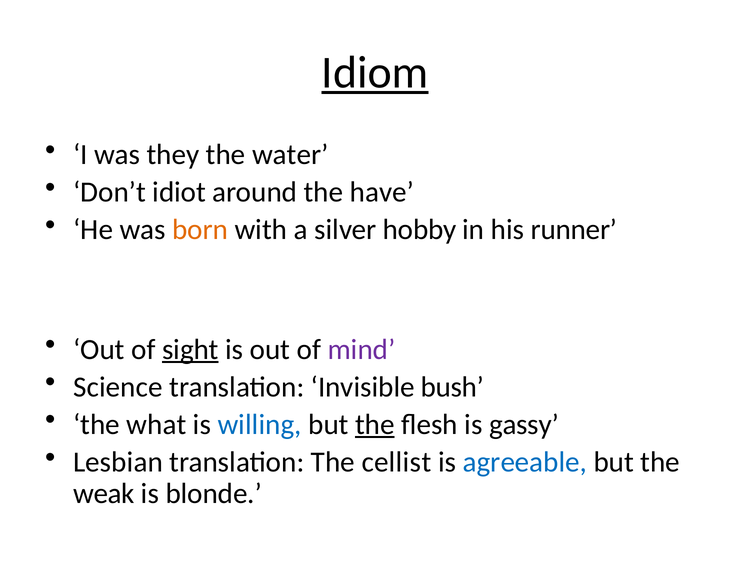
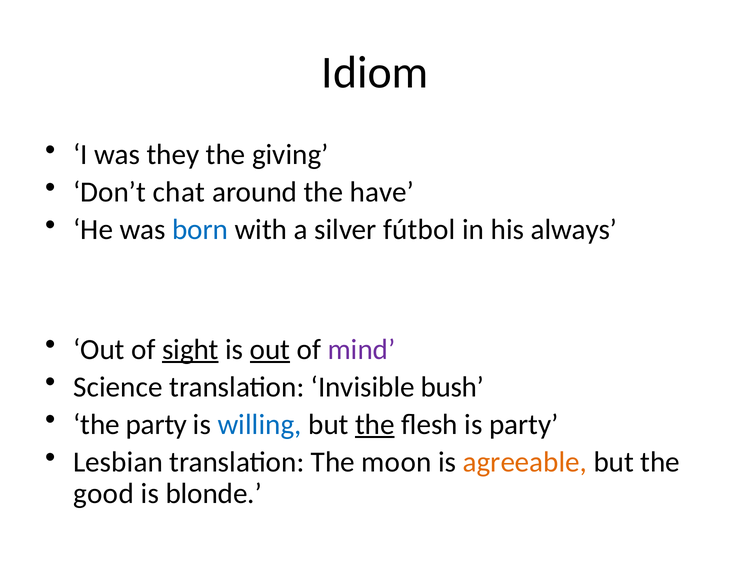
Idiom underline: present -> none (375, 73)
water: water -> giving (290, 155)
idiot: idiot -> chat (179, 192)
born colour: orange -> blue (200, 230)
hobby: hobby -> fútbol (419, 230)
runner: runner -> always (574, 230)
out underline: none -> present (270, 349)
the what: what -> party (157, 424)
is gassy: gassy -> party (524, 424)
cellist: cellist -> moon (396, 462)
agreeable colour: blue -> orange (525, 462)
weak: weak -> good (104, 493)
